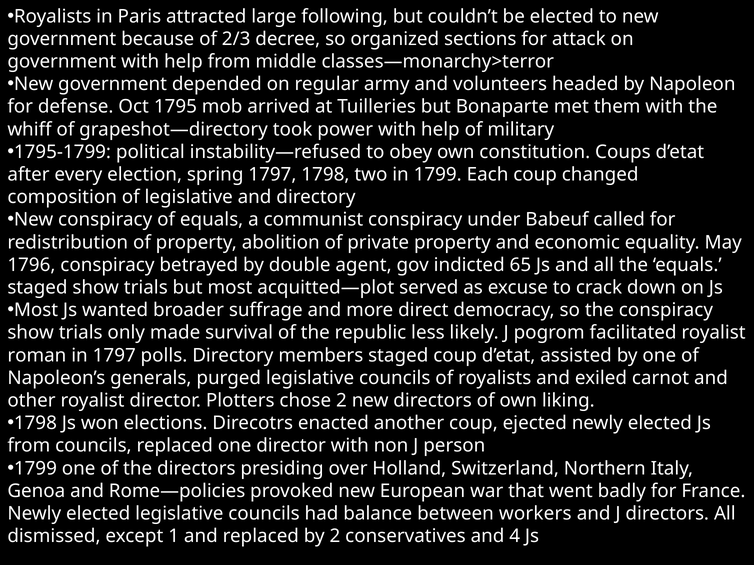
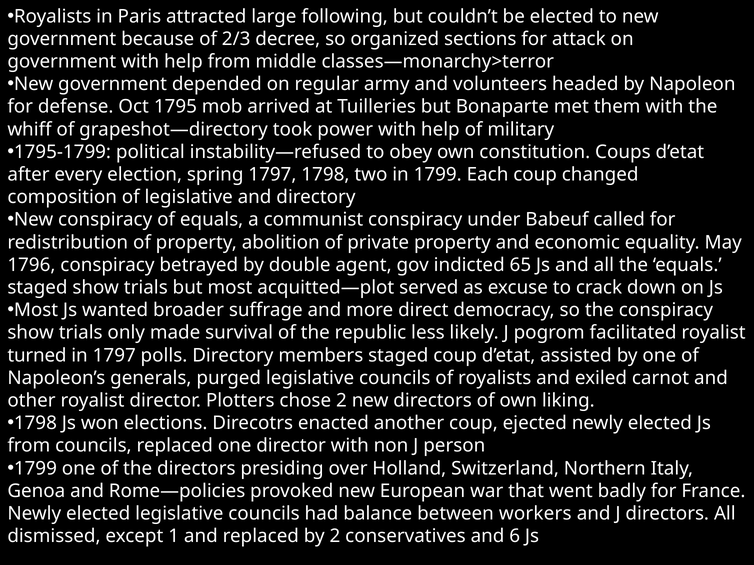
roman: roman -> turned (37, 356)
4: 4 -> 6 (515, 537)
